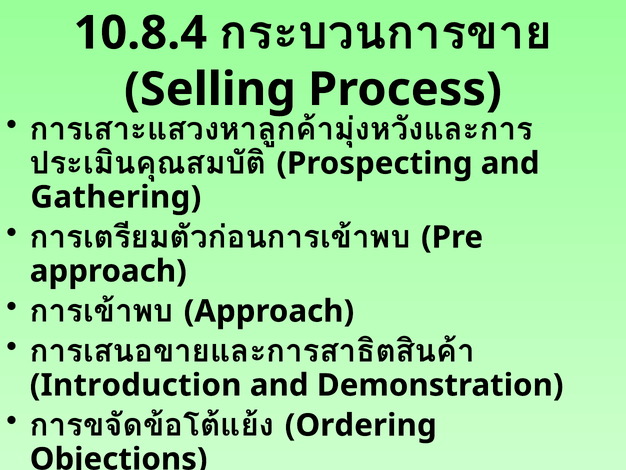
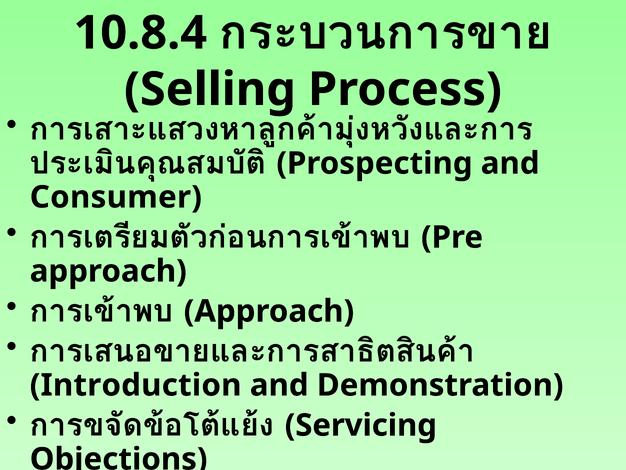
Gathering: Gathering -> Consumer (116, 197)
Ordering: Ordering -> Servicing (361, 425)
